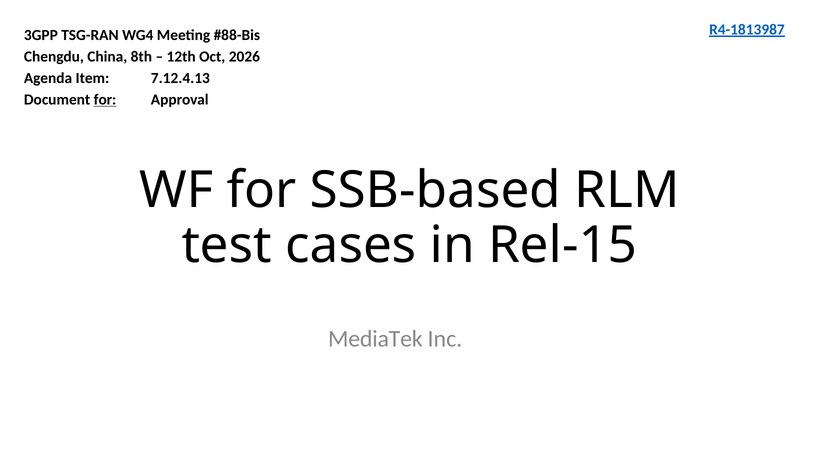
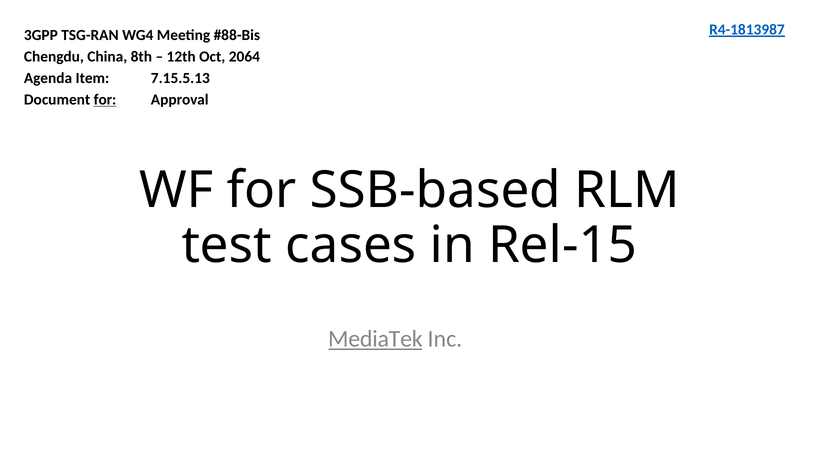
2026: 2026 -> 2064 (244, 57)
7.12.4.13: 7.12.4.13 -> 7.15.5.13 (180, 78)
MediaTek underline: none -> present (375, 339)
